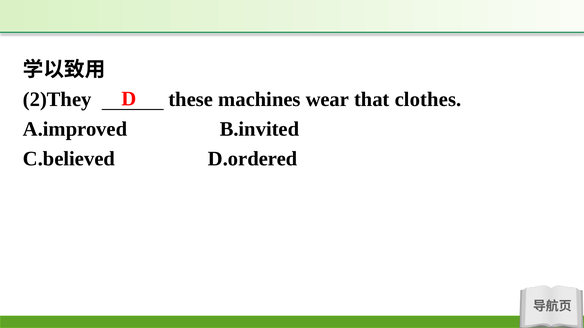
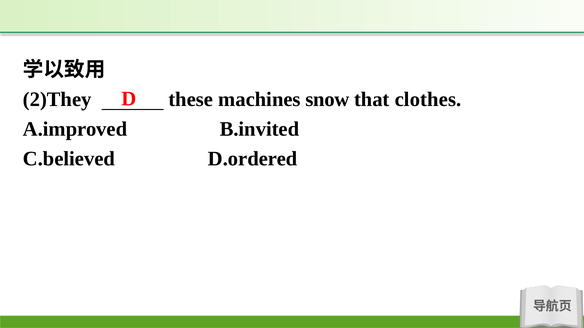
wear: wear -> snow (327, 100)
